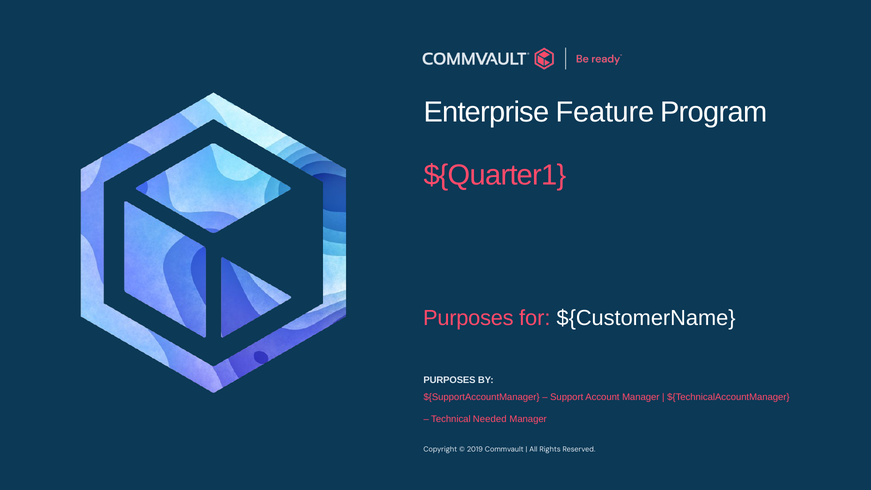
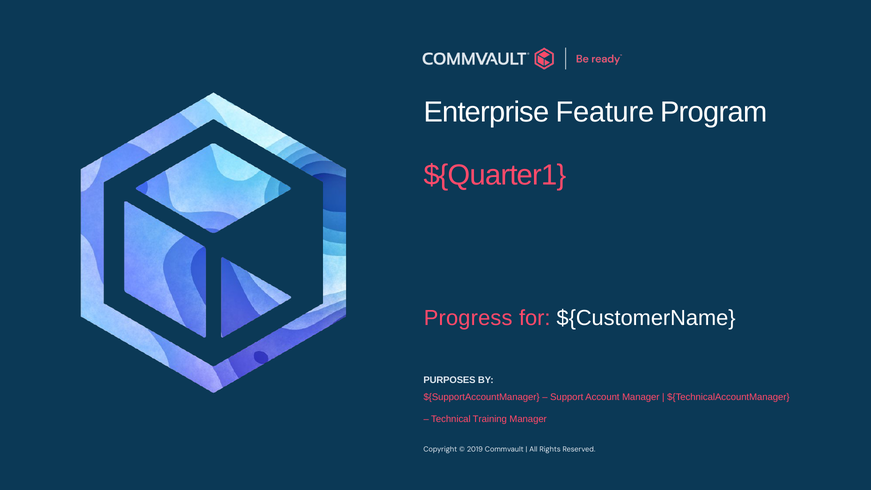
Purposes: Purposes -> Progress (468, 318)
Needed: Needed -> Training (490, 419)
